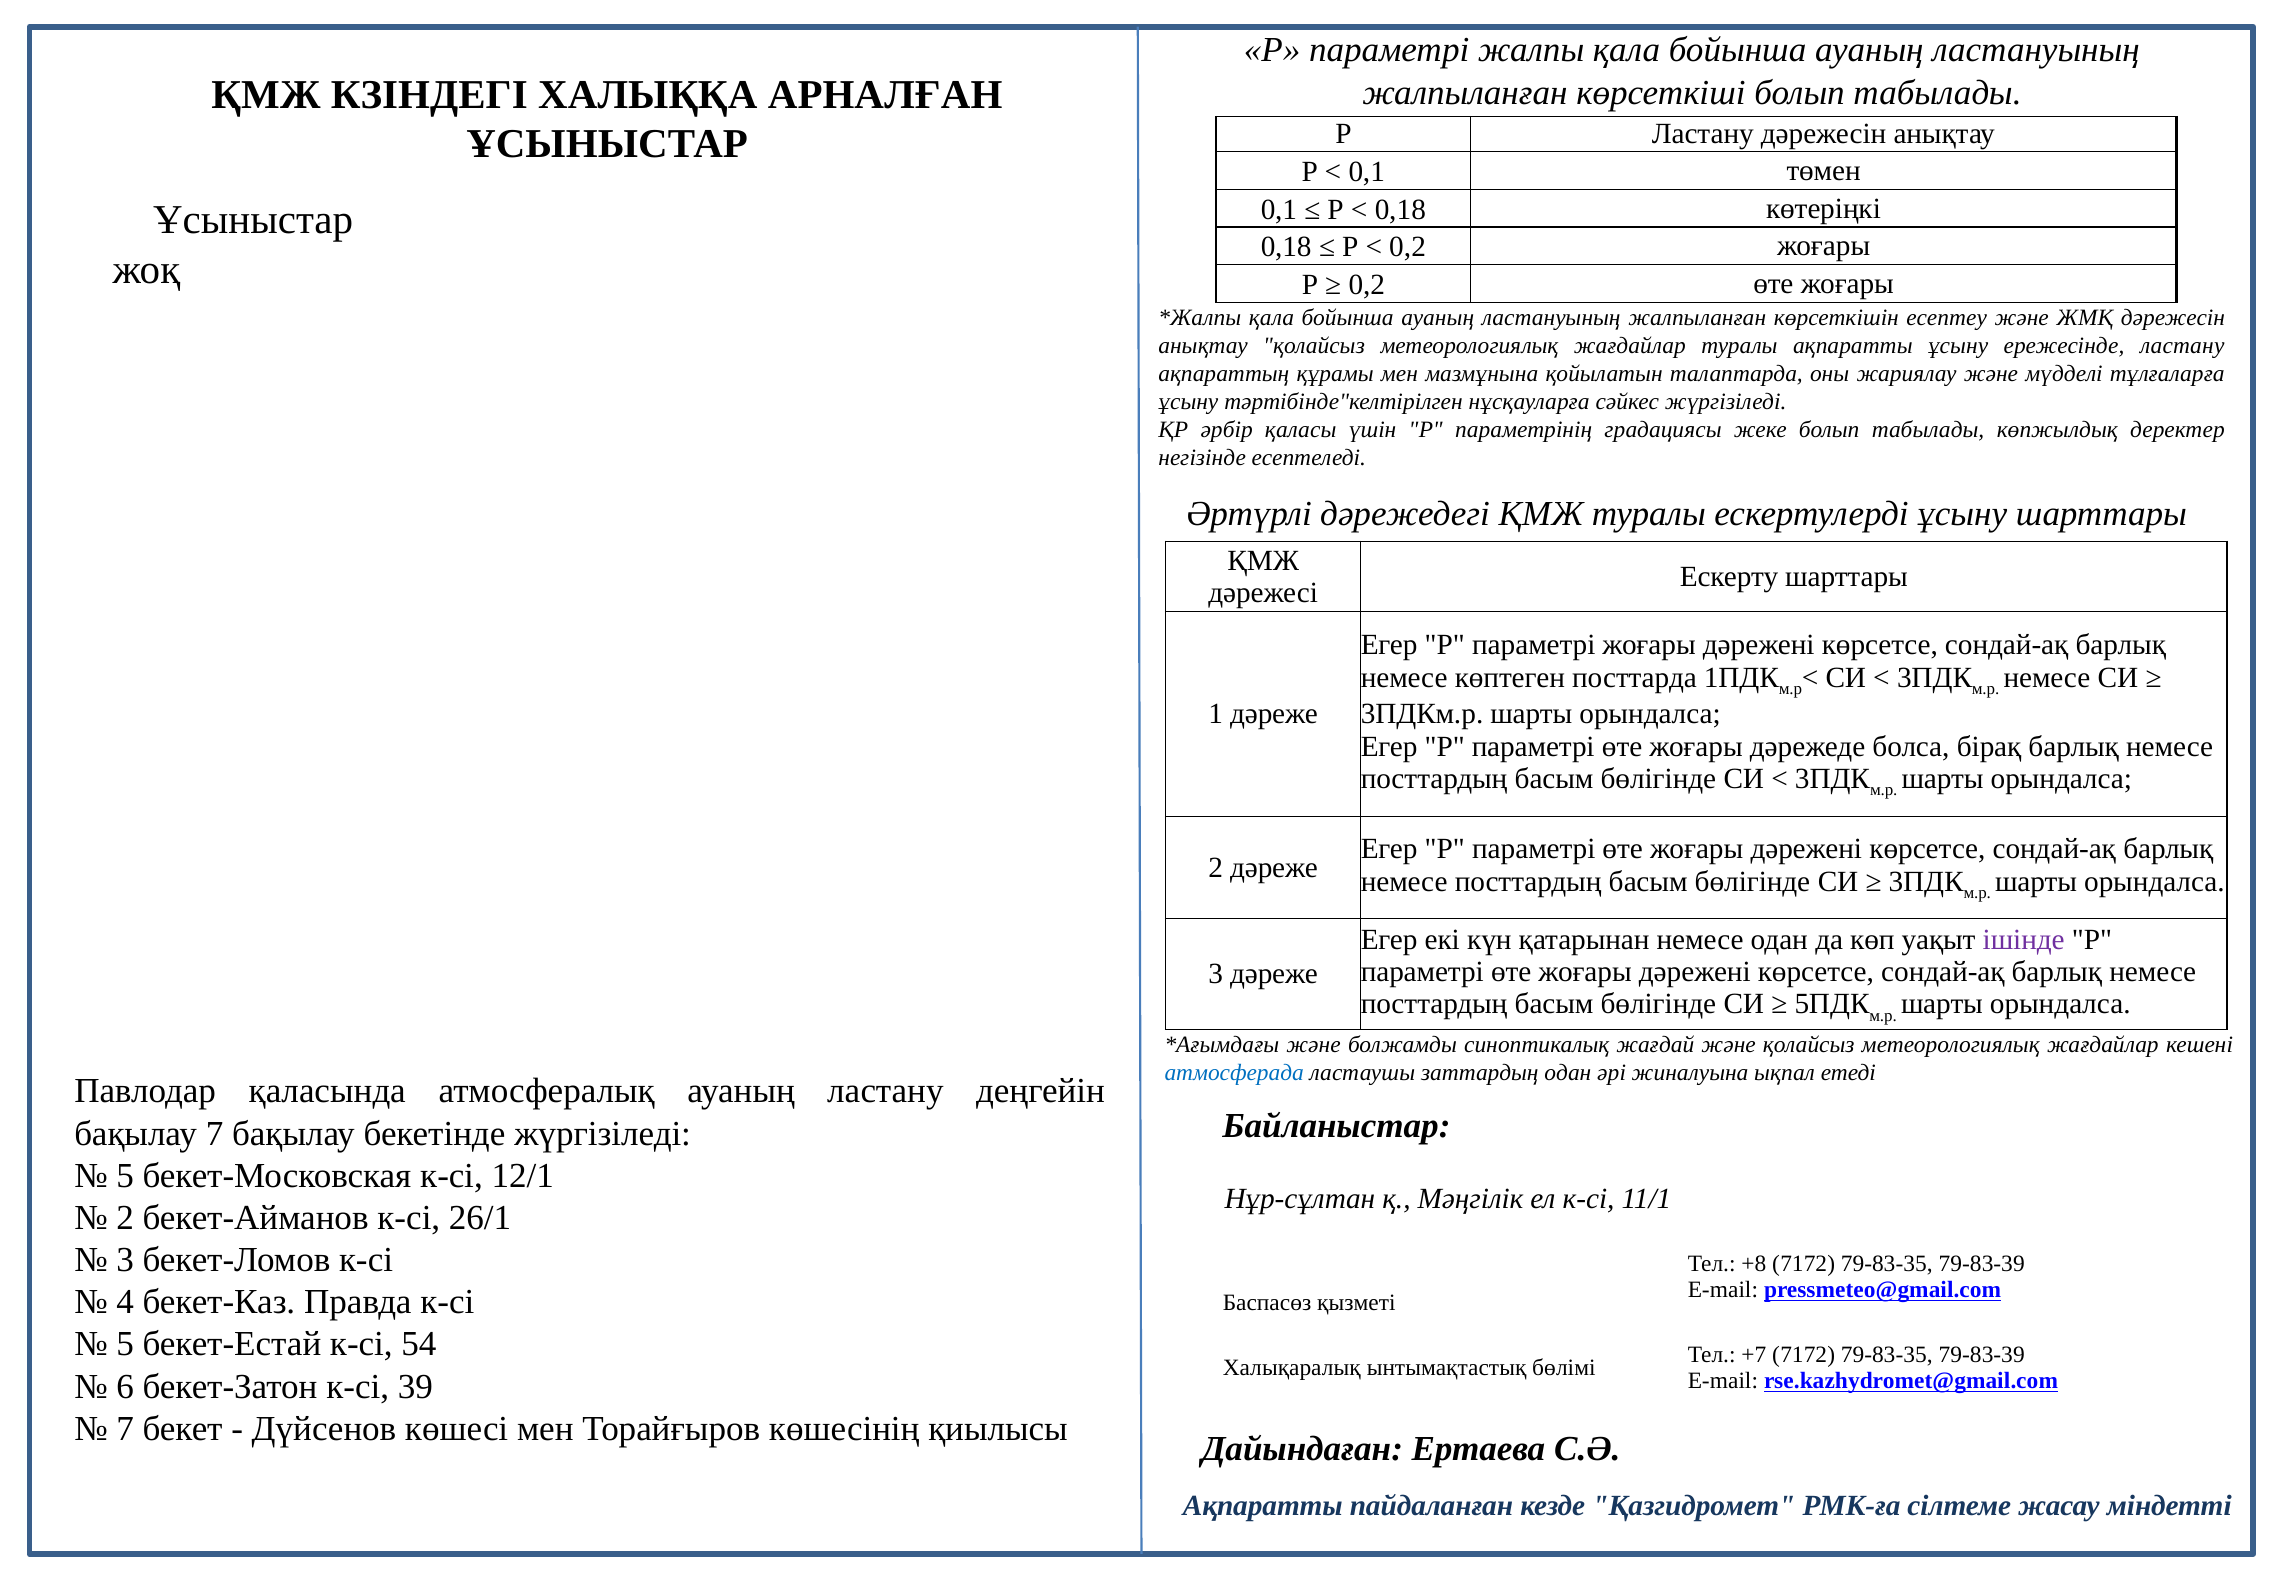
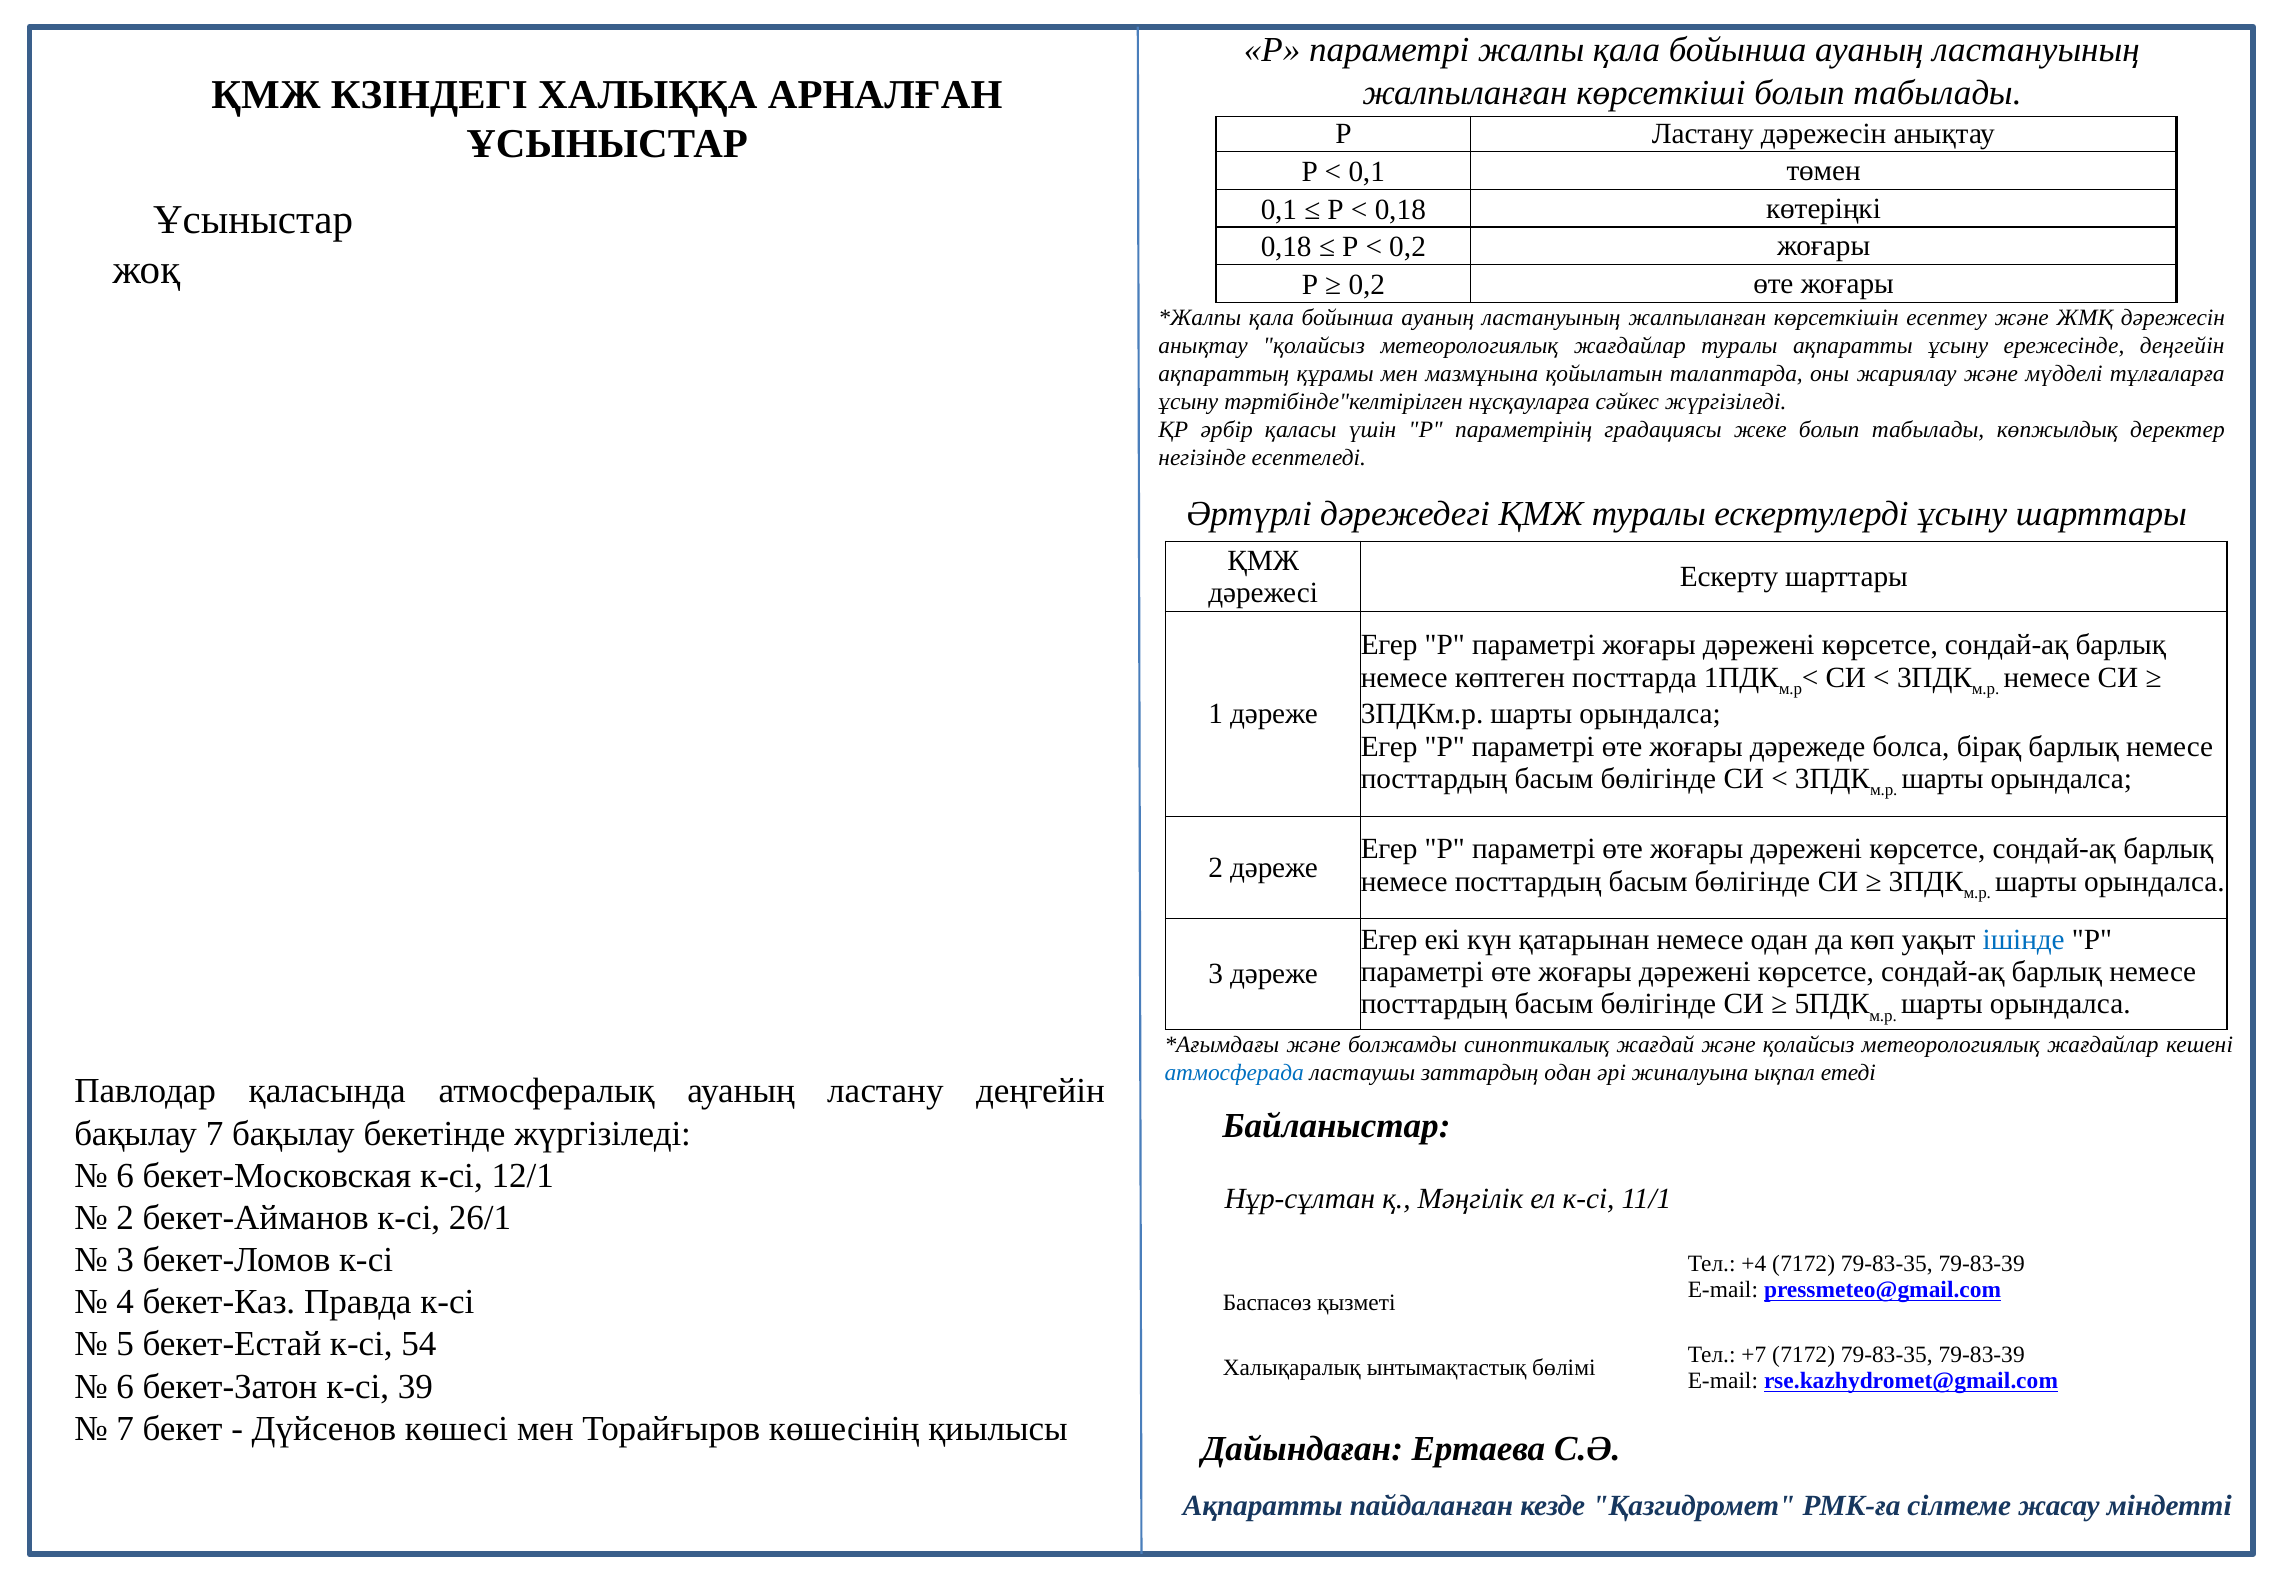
ережесінде ластану: ластану -> деңгейін (2182, 346)
ішінде colour: purple -> blue (2024, 939)
5: 5 -> 6 (125, 1175)
+8: +8 -> +4 (1754, 1263)
